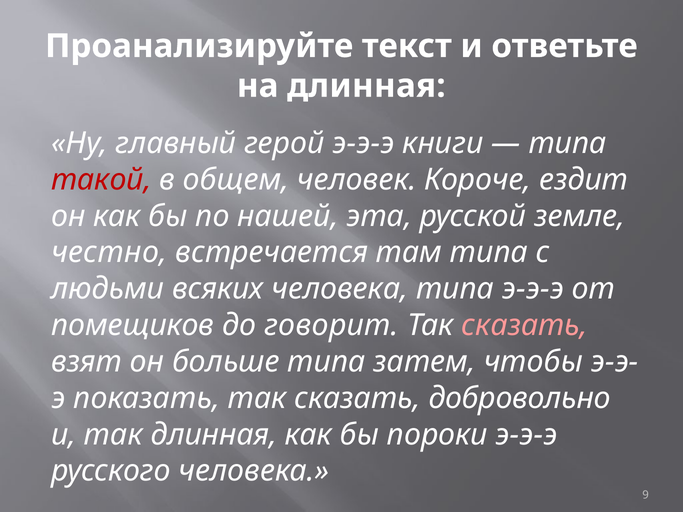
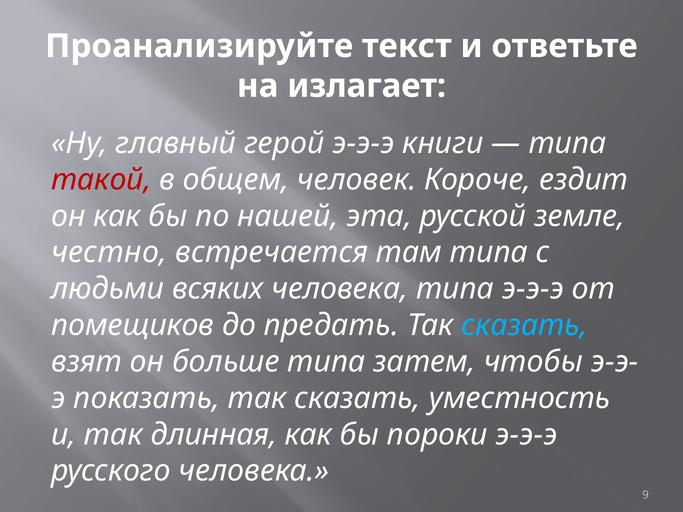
на длинная: длинная -> излагает (367, 86)
говорит: говорит -> предать (331, 325)
сказать colour: pink -> light blue (525, 325)
добровольно: добровольно -> уместность (520, 398)
